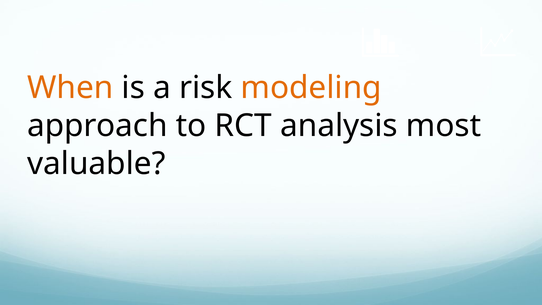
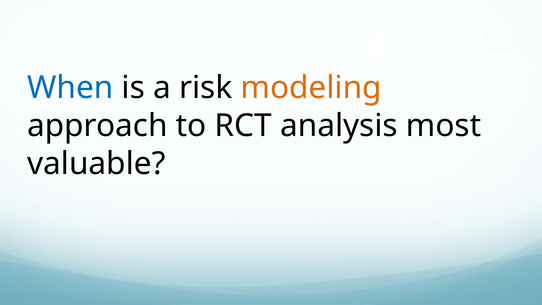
When colour: orange -> blue (70, 88)
